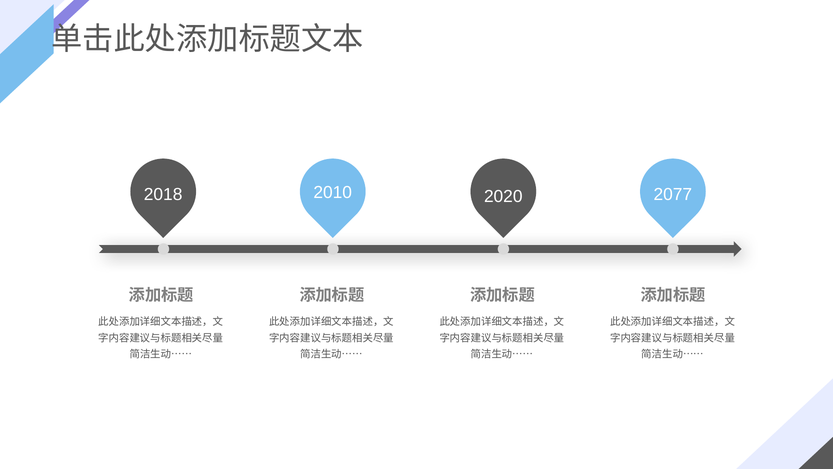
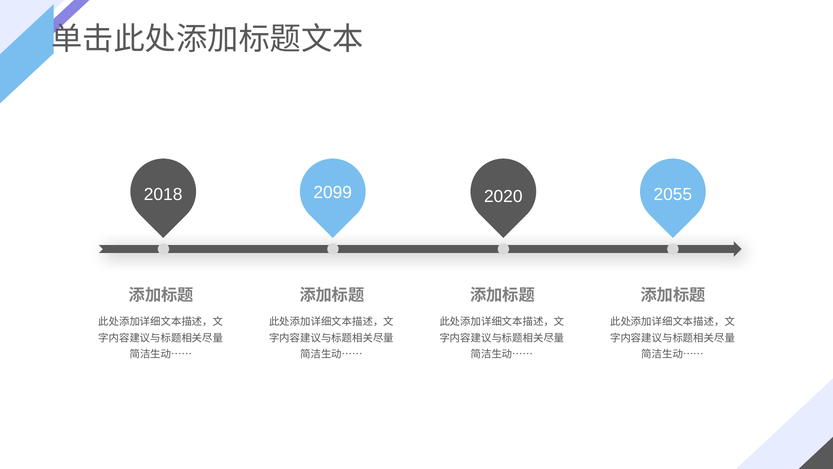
2010: 2010 -> 2099 (333, 192)
2077: 2077 -> 2055 (673, 194)
